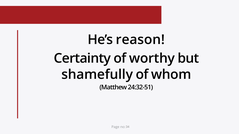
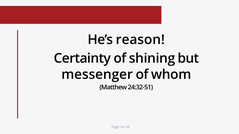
worthy: worthy -> shining (152, 59)
shamefully: shamefully -> messenger (97, 75)
